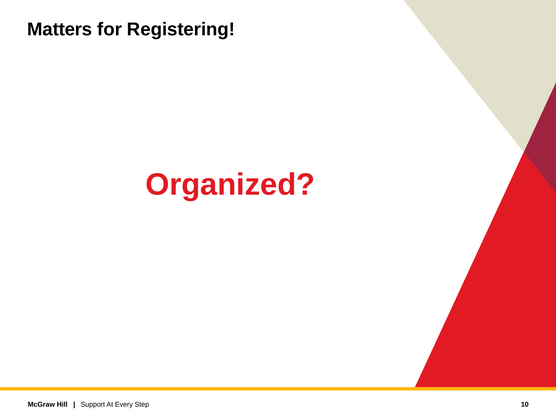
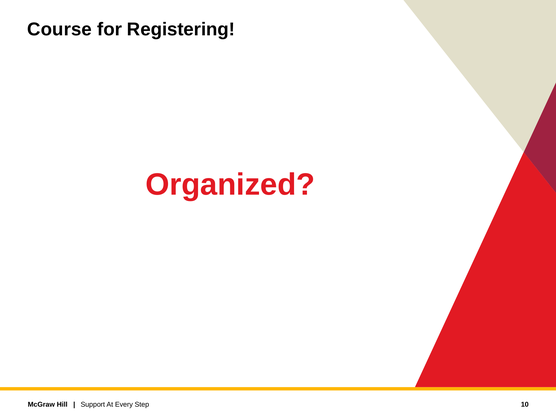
Matters: Matters -> Course (60, 29)
